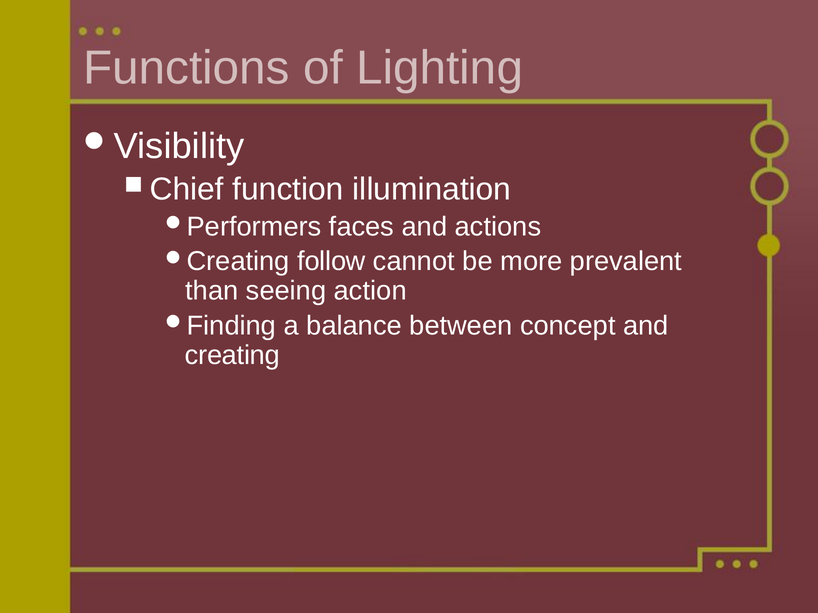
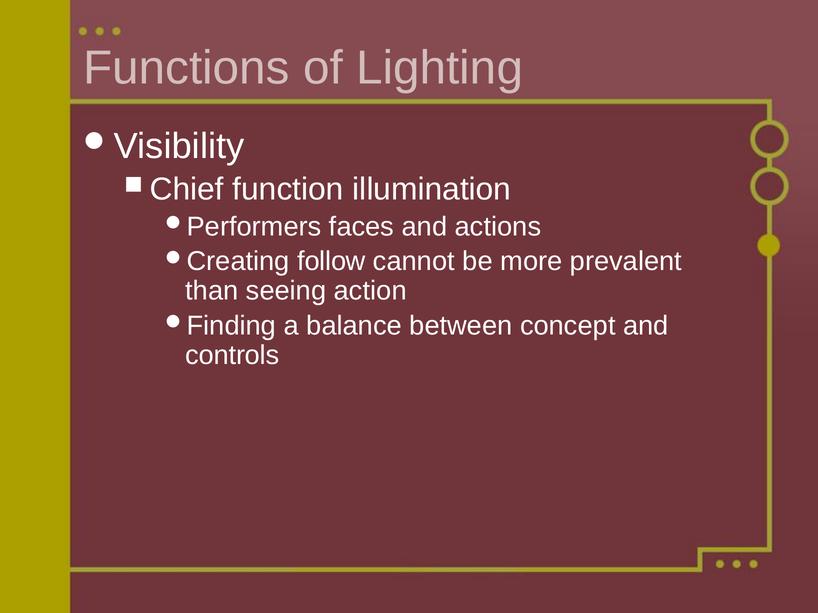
creating: creating -> controls (232, 355)
